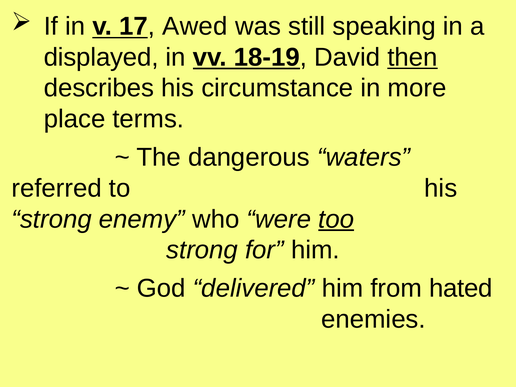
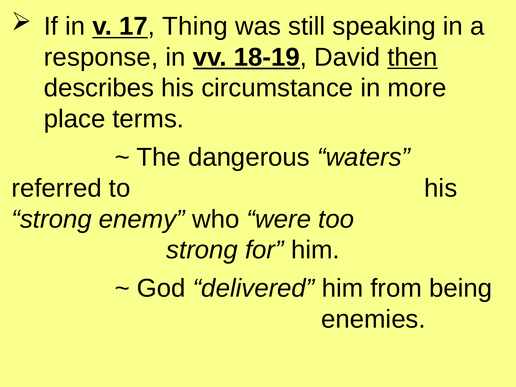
Awed: Awed -> Thing (195, 26)
displayed: displayed -> response (101, 57)
too underline: present -> none (336, 219)
hated: hated -> being (461, 288)
